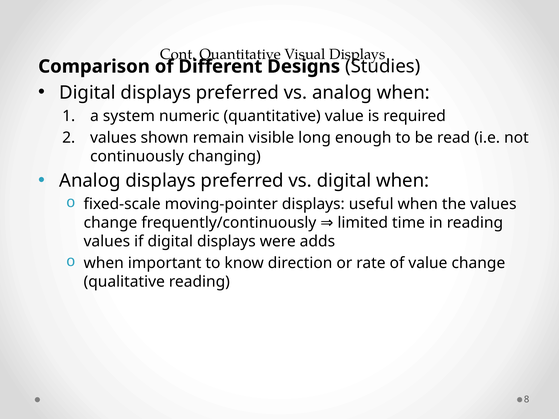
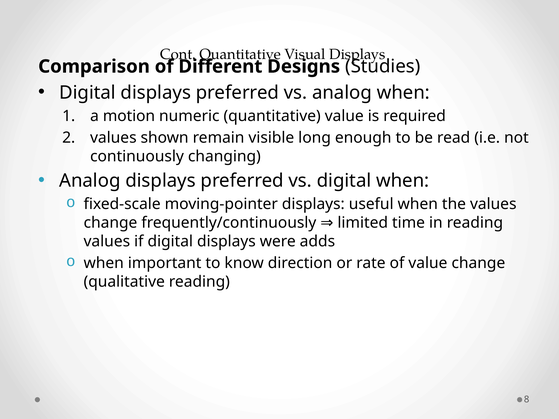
system: system -> motion (129, 116)
